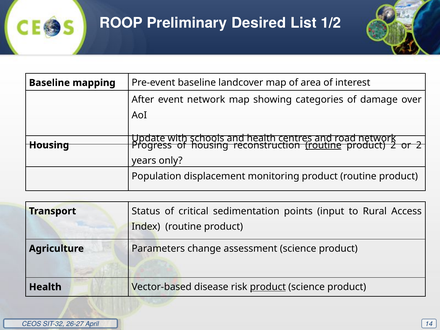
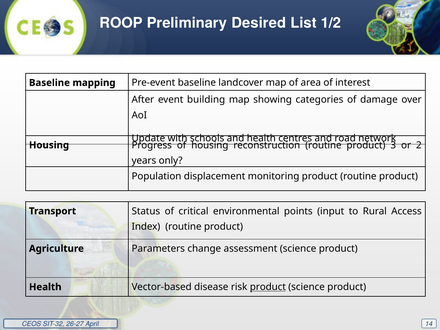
event network: network -> building (206, 100)
routine underline: present -> none (323, 145)
product 2: 2 -> 3 (393, 145)
sedimentation: sedimentation -> environmental (246, 211)
